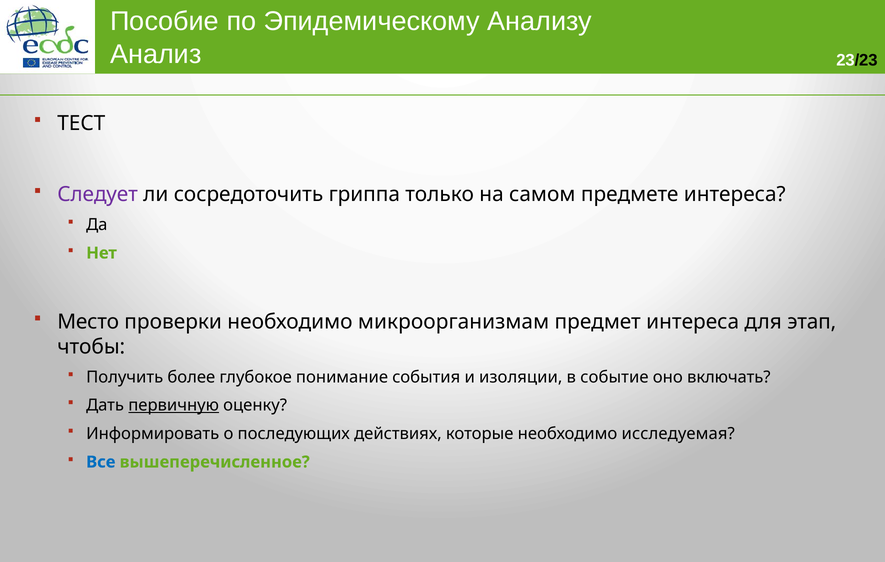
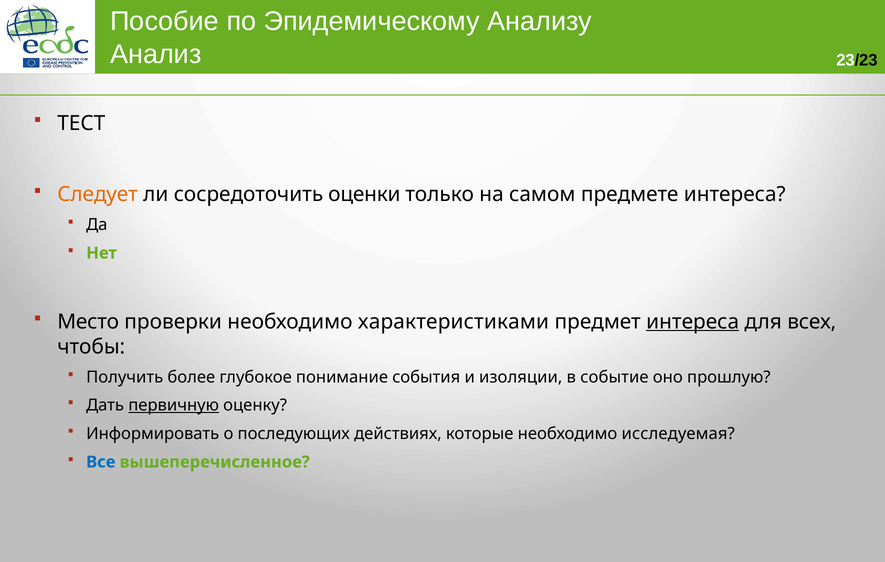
Следует colour: purple -> orange (98, 194)
гриппа: гриппа -> оценки (364, 194)
микроорганизмам: микроорганизмам -> характеристиками (454, 322)
интереса underline: none -> present (693, 322)
этап: этап -> всех (812, 322)
включать: включать -> прошлую (729, 377)
